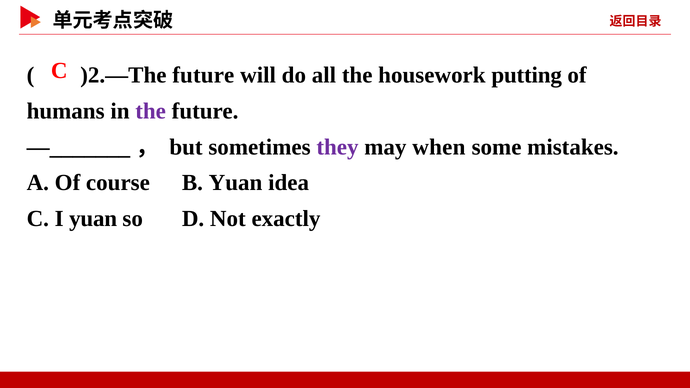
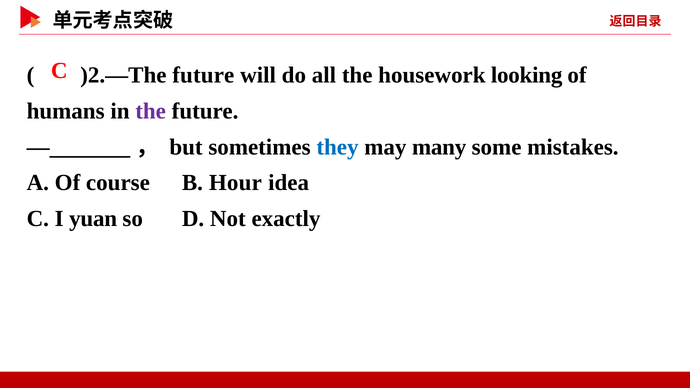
putting: putting -> looking (527, 75)
they colour: purple -> blue (337, 147)
when: when -> many (439, 147)
B Yuan: Yuan -> Hour (235, 183)
